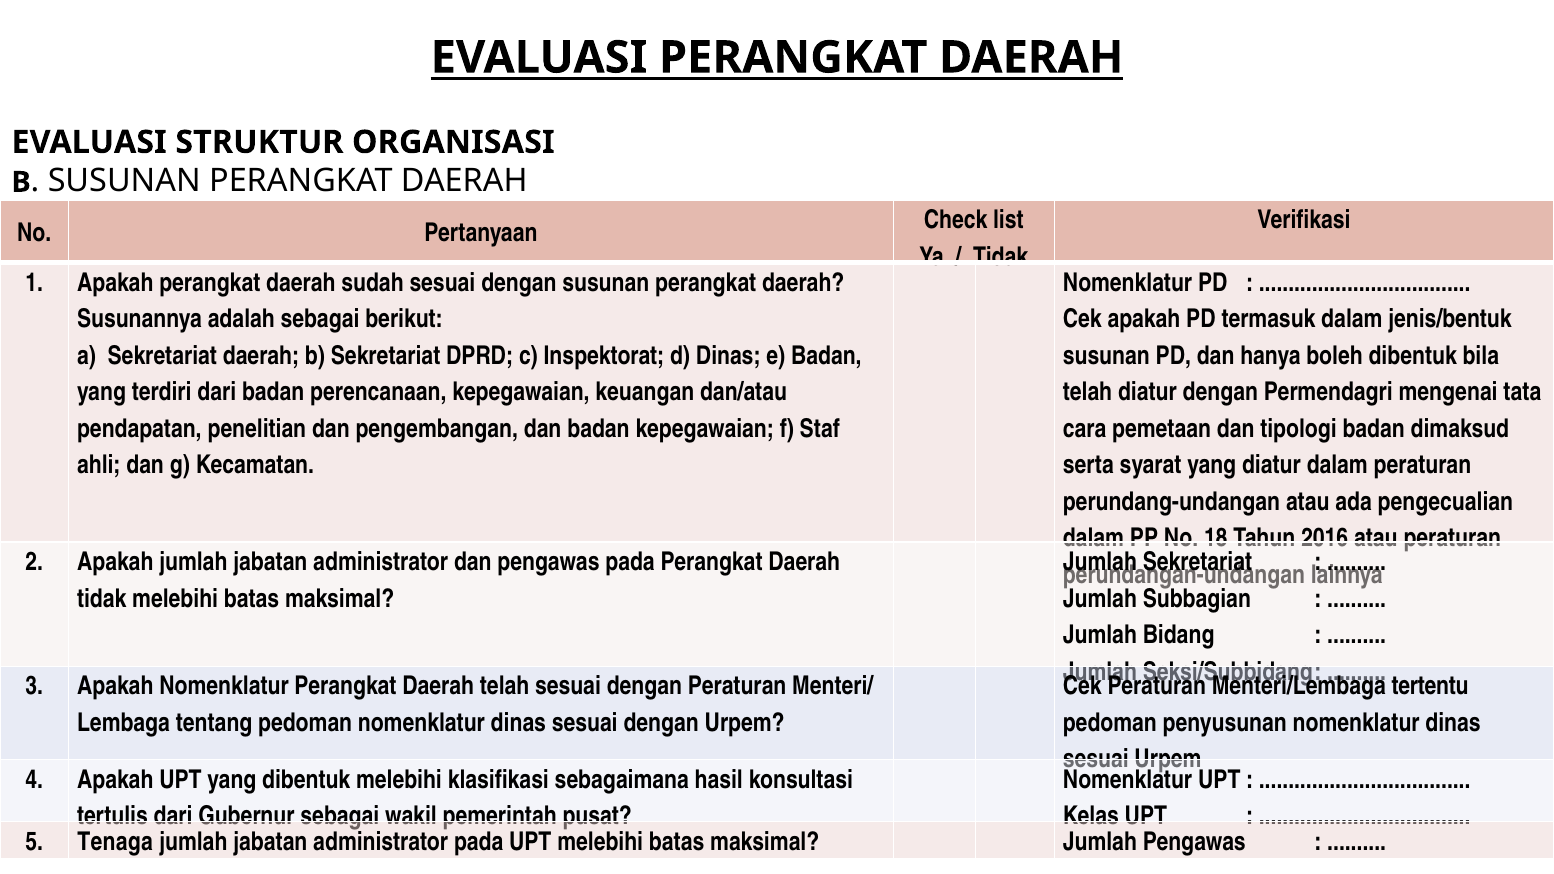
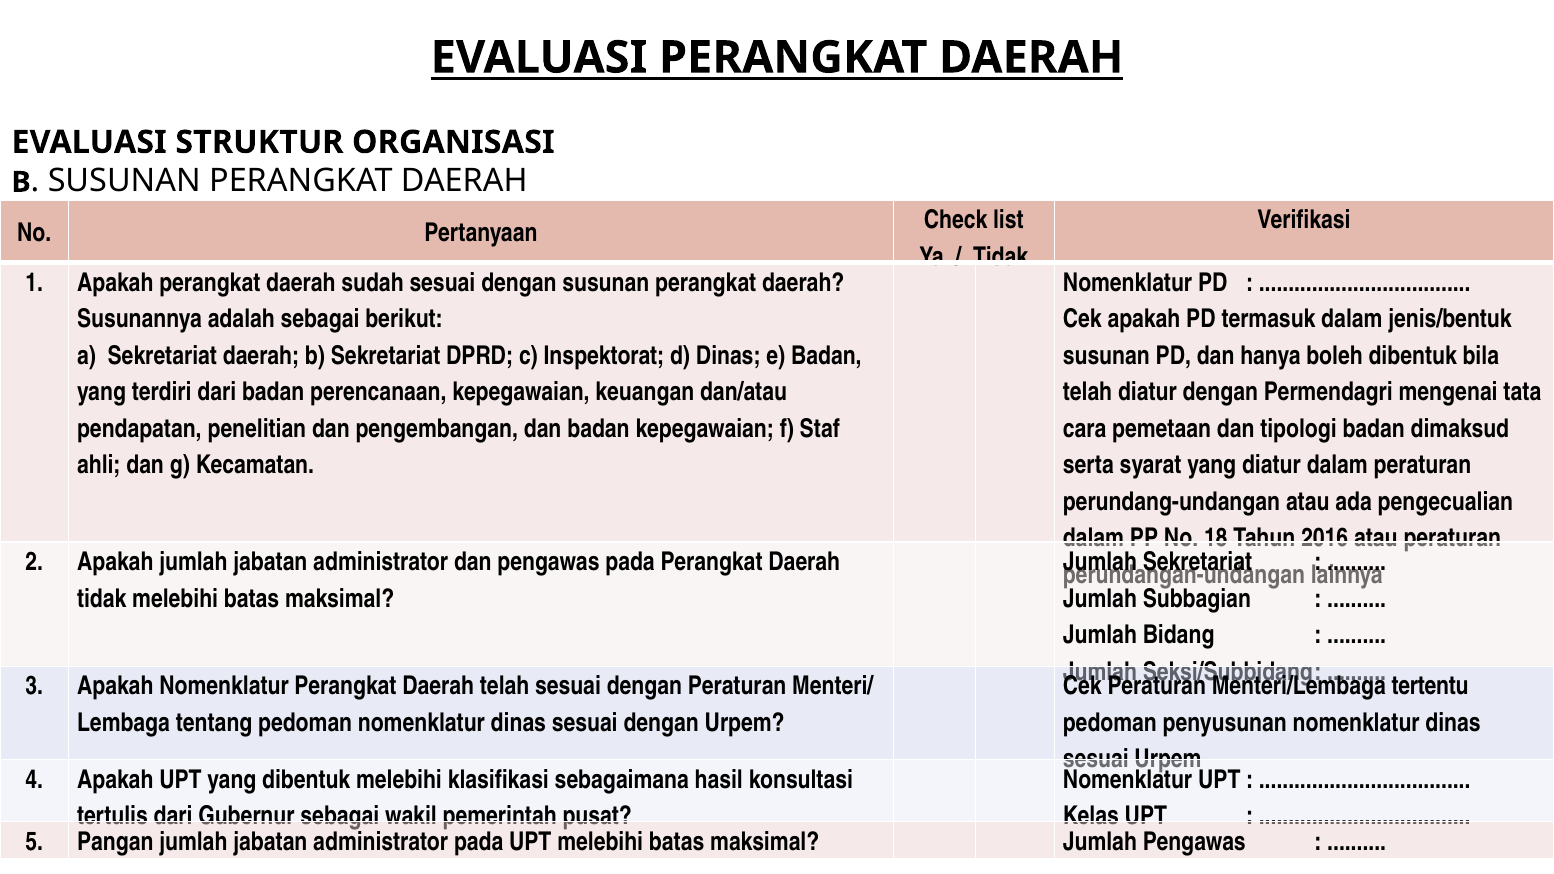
Tenaga: Tenaga -> Pangan (115, 842)
